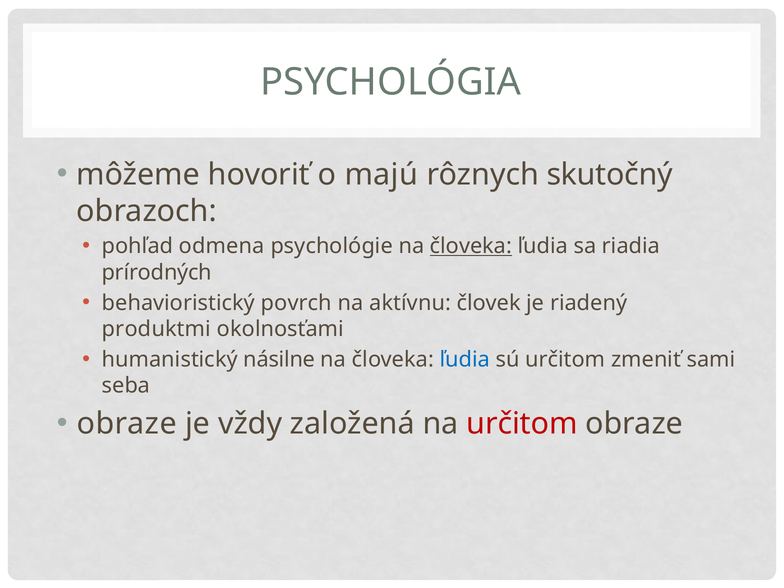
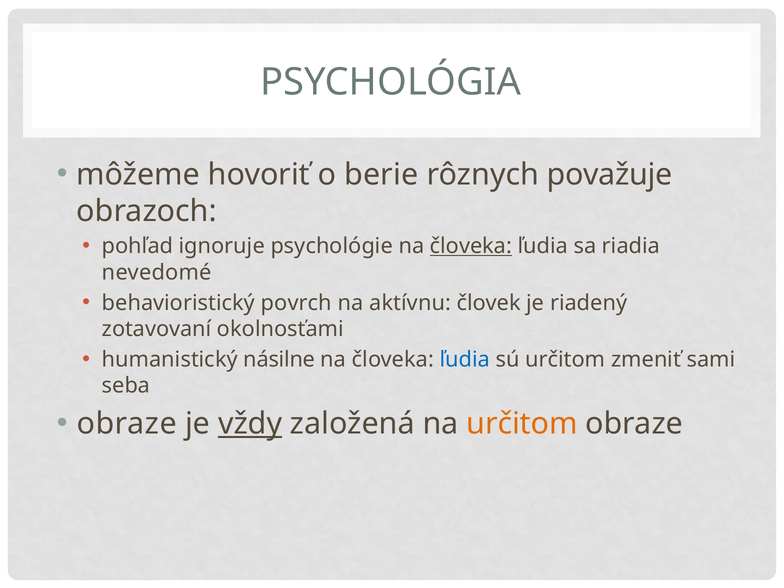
majú: majú -> berie (381, 175)
skutočný: skutočný -> považuje (610, 175)
odmena: odmena -> ignoruje (222, 246)
prírodných: prírodných -> nevedomé (157, 272)
produktmi: produktmi -> zotavovaní (157, 329)
vždy underline: none -> present (250, 424)
určitom colour: red -> orange (522, 424)
